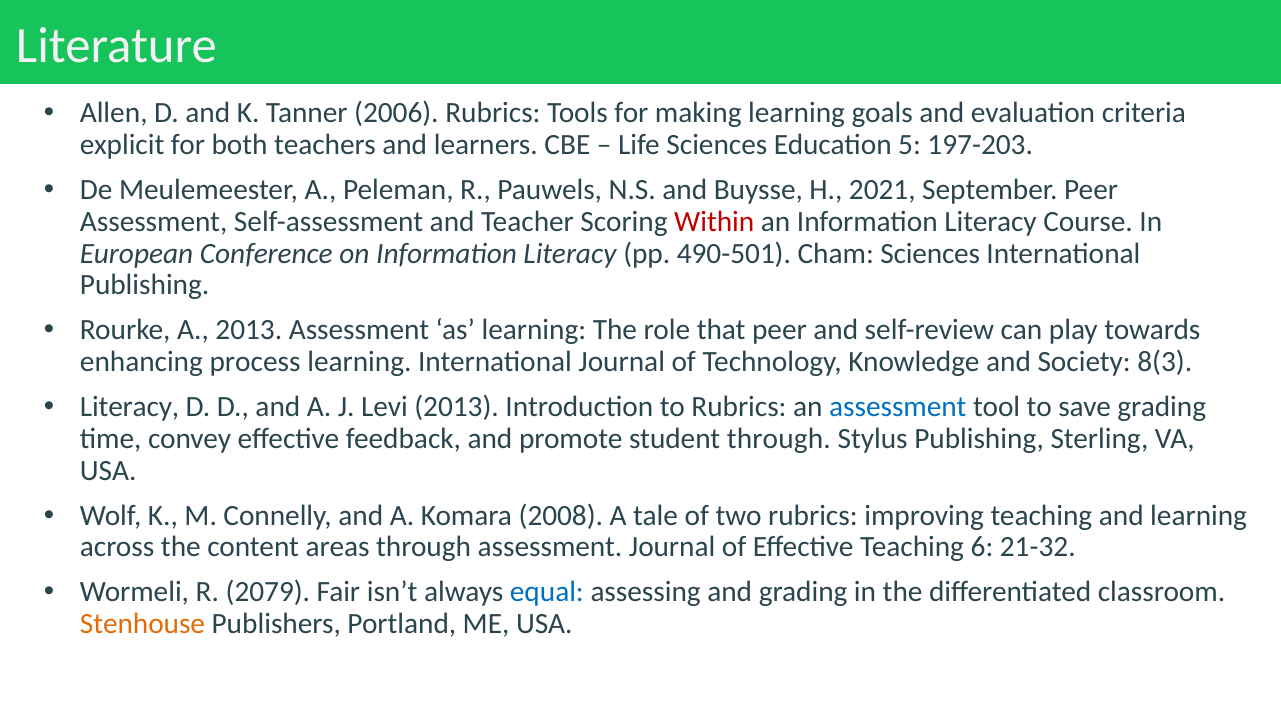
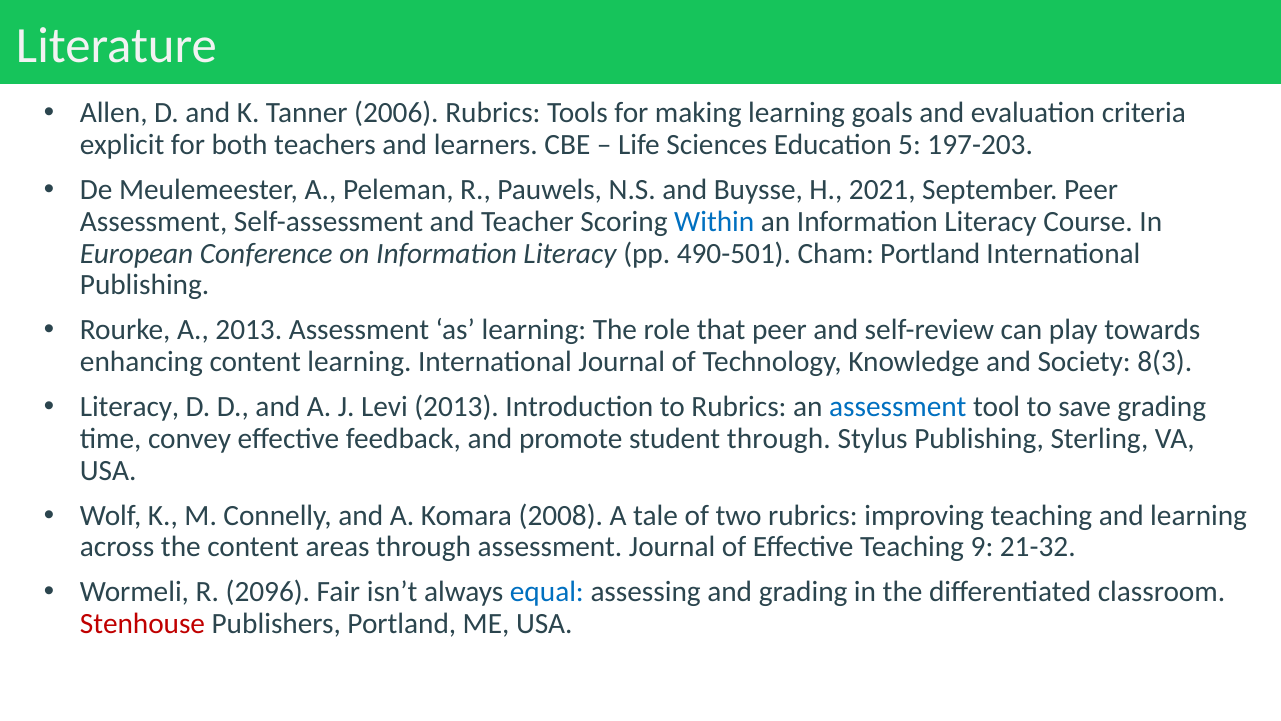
Within colour: red -> blue (714, 222)
Cham Sciences: Sciences -> Portland (930, 253)
enhancing process: process -> content (255, 362)
6: 6 -> 9 (982, 547)
2079: 2079 -> 2096 (268, 592)
Stenhouse colour: orange -> red (143, 624)
